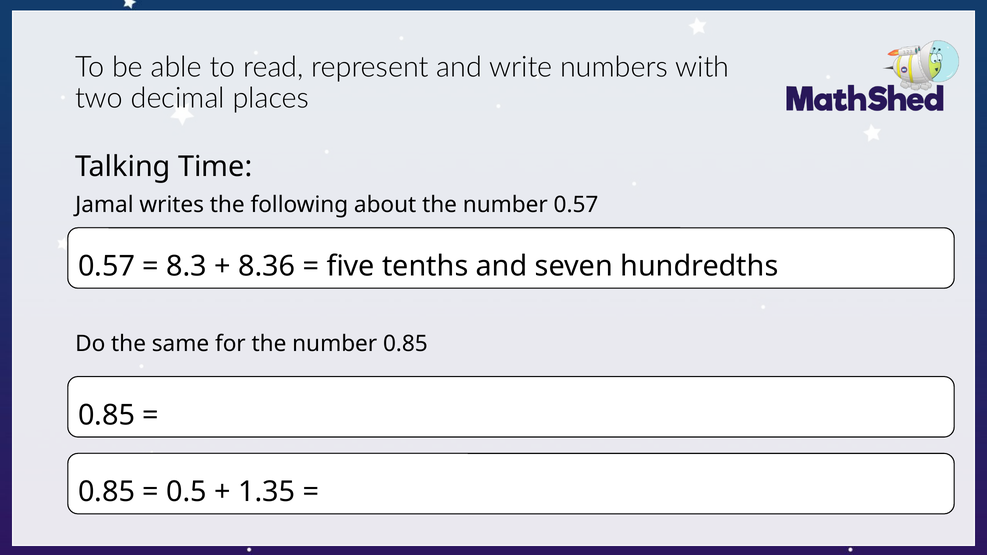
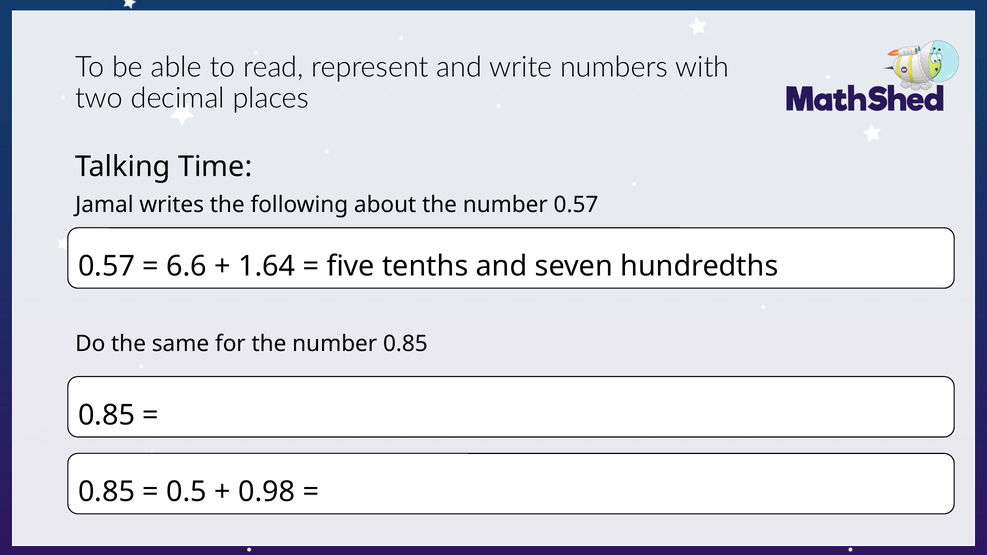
8.3: 8.3 -> 6.6 (187, 266)
8.36: 8.36 -> 1.64 (267, 266)
1.35: 1.35 -> 0.98 (267, 492)
